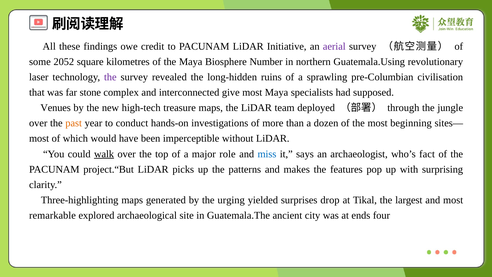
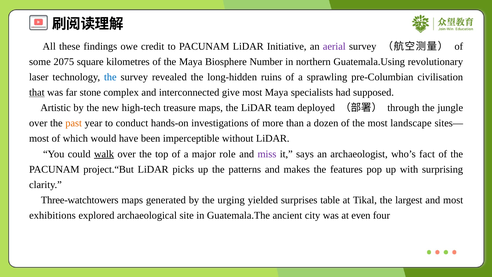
2052: 2052 -> 2075 (64, 62)
the colour: purple -> blue (110, 77)
that underline: none -> present (37, 92)
Venues: Venues -> Artistic (56, 108)
beginning: beginning -> landscape (411, 123)
miss colour: blue -> purple (267, 154)
Three-highlighting: Three-highlighting -> Three-watchtowers (80, 200)
drop: drop -> table (330, 200)
remarkable: remarkable -> exhibitions (52, 215)
ends: ends -> even (361, 215)
